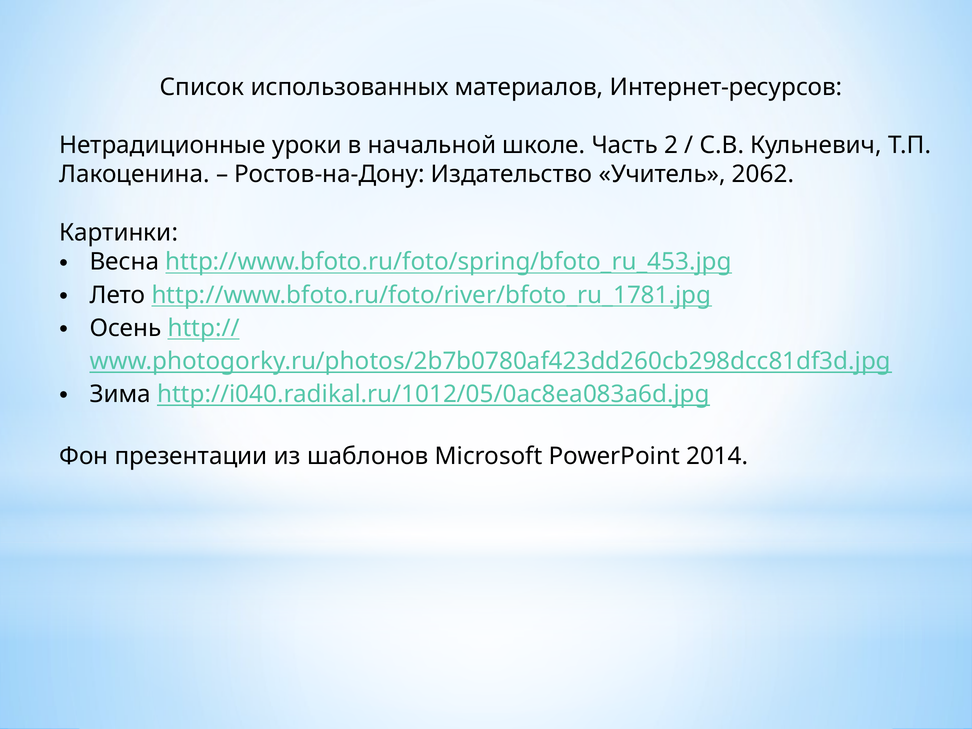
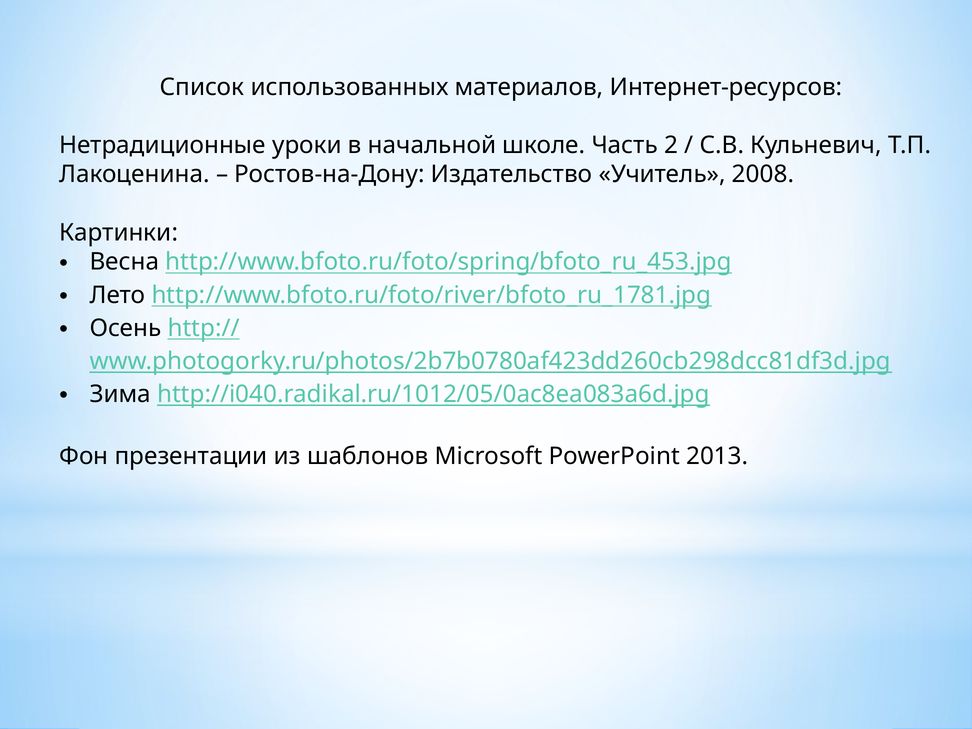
2062: 2062 -> 2008 (763, 174)
2014: 2014 -> 2013 (717, 456)
